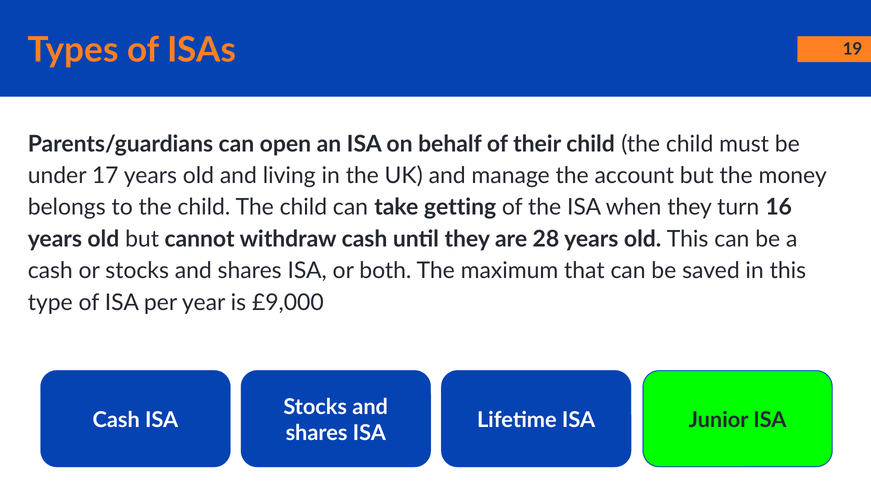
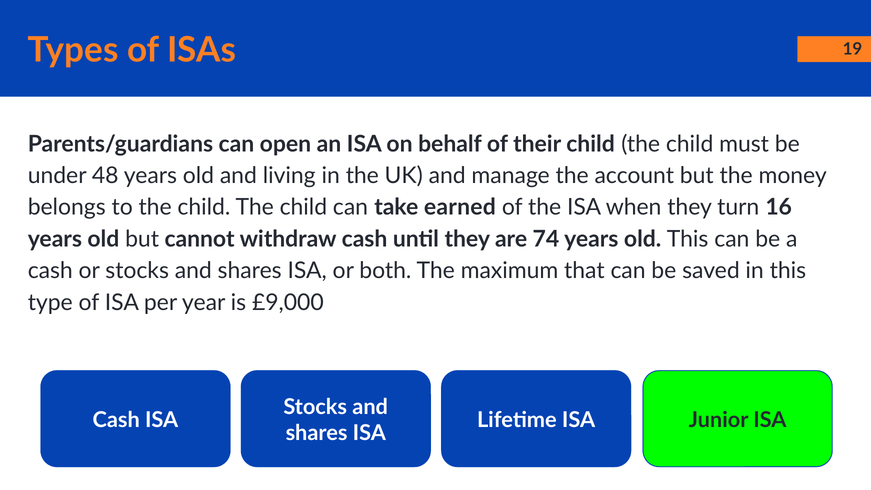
17: 17 -> 48 (105, 176)
getting: getting -> earned (460, 207)
28: 28 -> 74 (546, 239)
